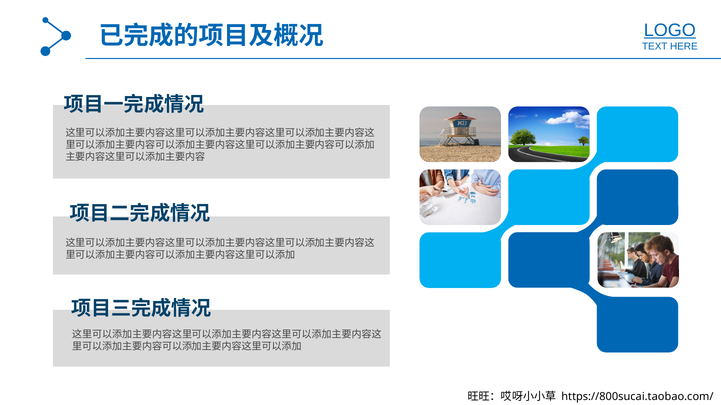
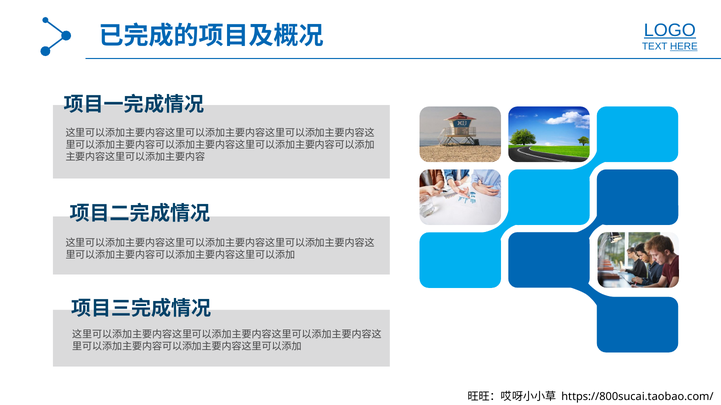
HERE underline: none -> present (684, 47)
